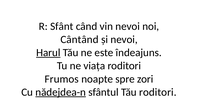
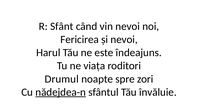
Cântând: Cântând -> Fericirea (80, 40)
Harul underline: present -> none (48, 53)
Frumos: Frumos -> Drumul (62, 79)
Tău roditori: roditori -> învăluie (158, 92)
